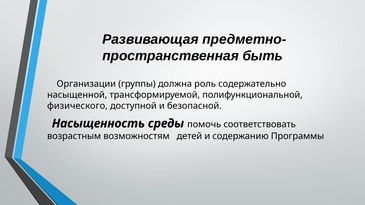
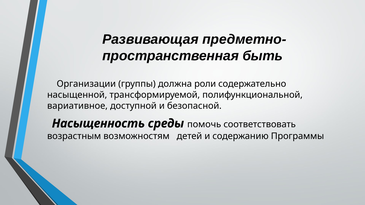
роль: роль -> роли (205, 84)
физического: физического -> вариативное (77, 106)
